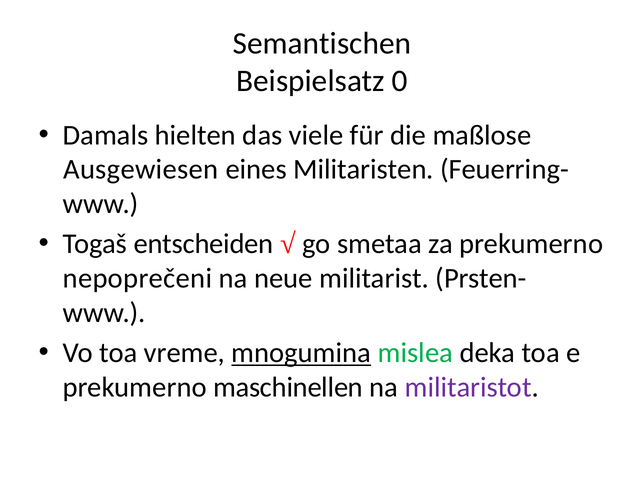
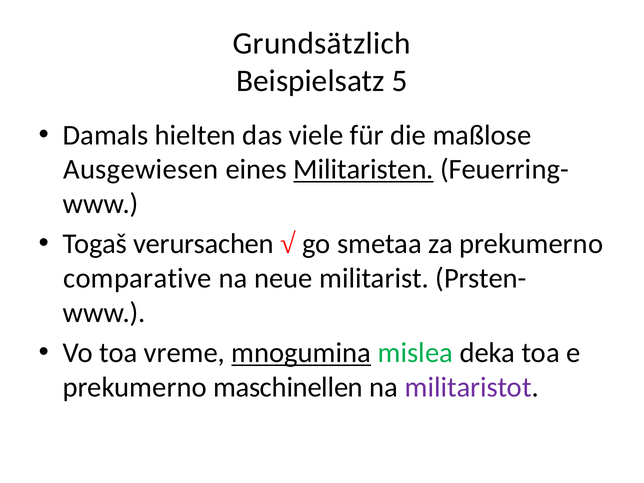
Semantischen: Semantischen -> Grundsätzlich (322, 44)
0: 0 -> 5 (400, 81)
Militaristen underline: none -> present (363, 170)
entscheiden: entscheiden -> verursachen (204, 244)
nepoprečeni: nepoprečeni -> comparative (137, 278)
